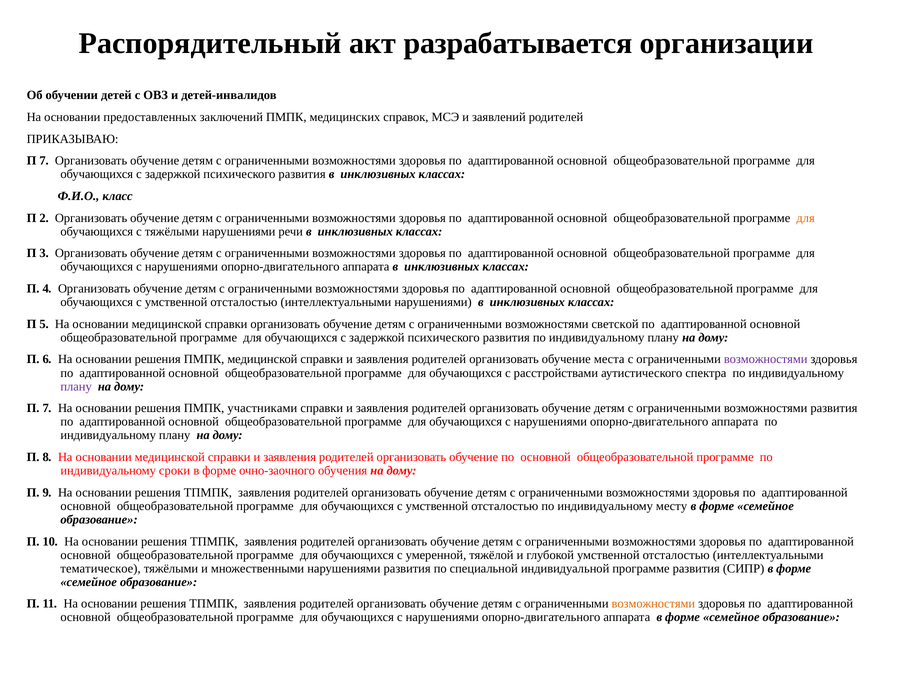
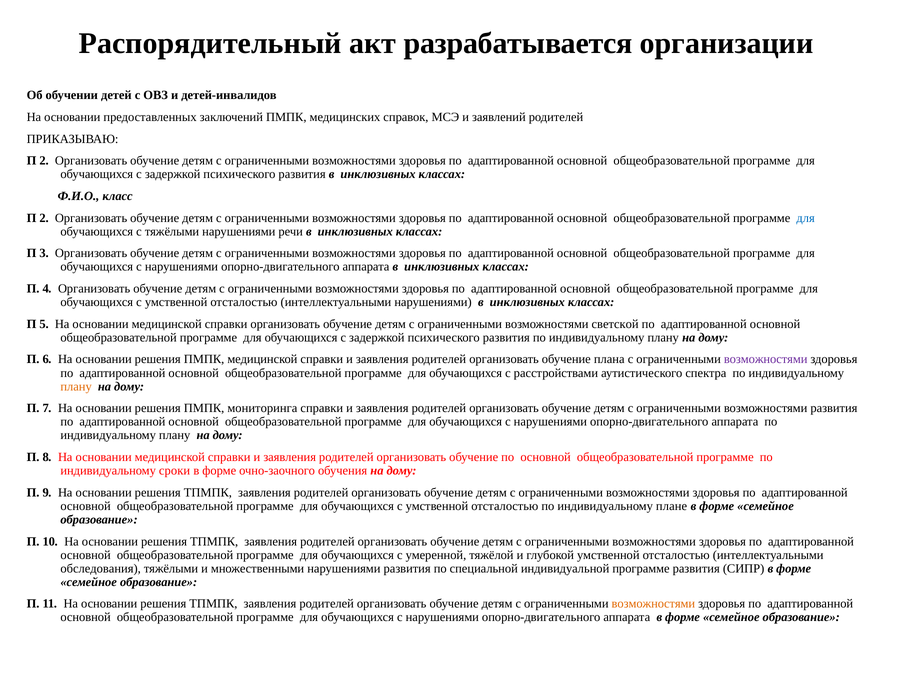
7: 7 -> 2 (44, 161)
для colour: orange -> blue (806, 218)
места: места -> плана (609, 359)
плану colour: purple -> orange (76, 386)
участниками: участниками -> мониторинга (262, 408)
месту: месту -> плане (672, 506)
тематическое: тематическое -> обследования (101, 568)
